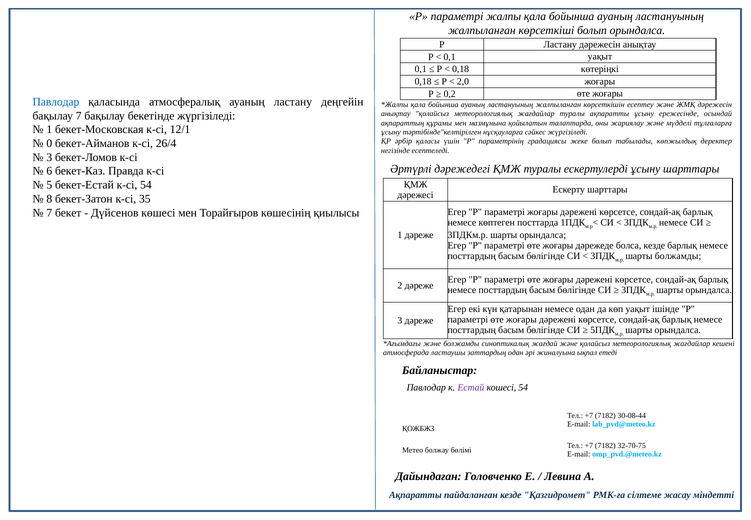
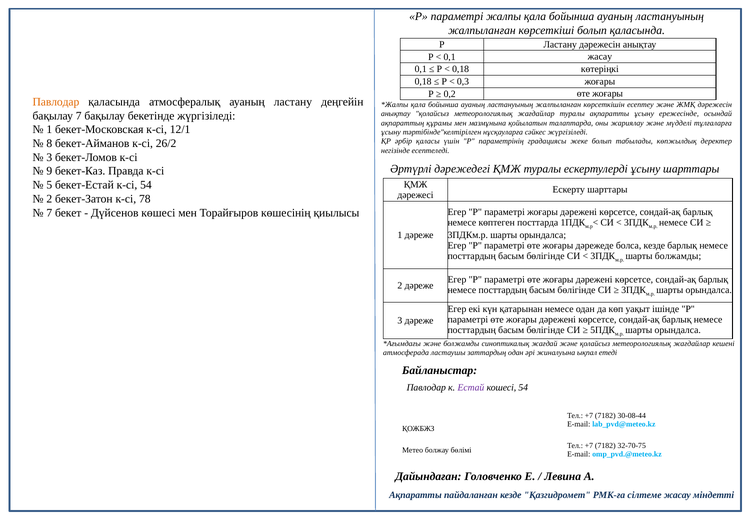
болып орындалса: орындалса -> қаласында (637, 30)
0,1 уақыт: уақыт -> жасау (600, 57)
2,0: 2,0 -> 0,3 (463, 82)
Павлодар colour: blue -> orange (56, 102)
0: 0 -> 8 (49, 143)
26/4: 26/4 -> 26/2 (166, 143)
6: 6 -> 9 (49, 171)
8: 8 -> 2 (49, 199)
35: 35 -> 78 (145, 199)
